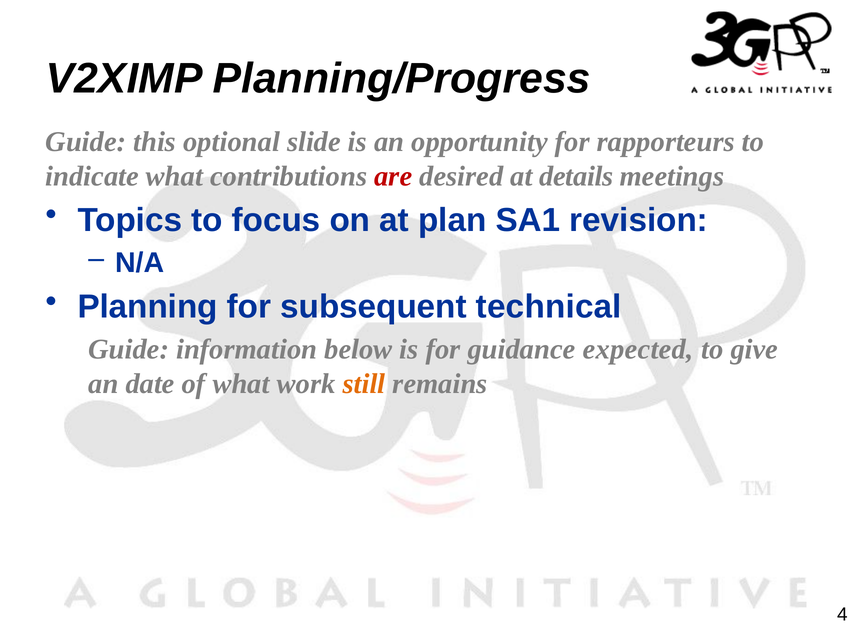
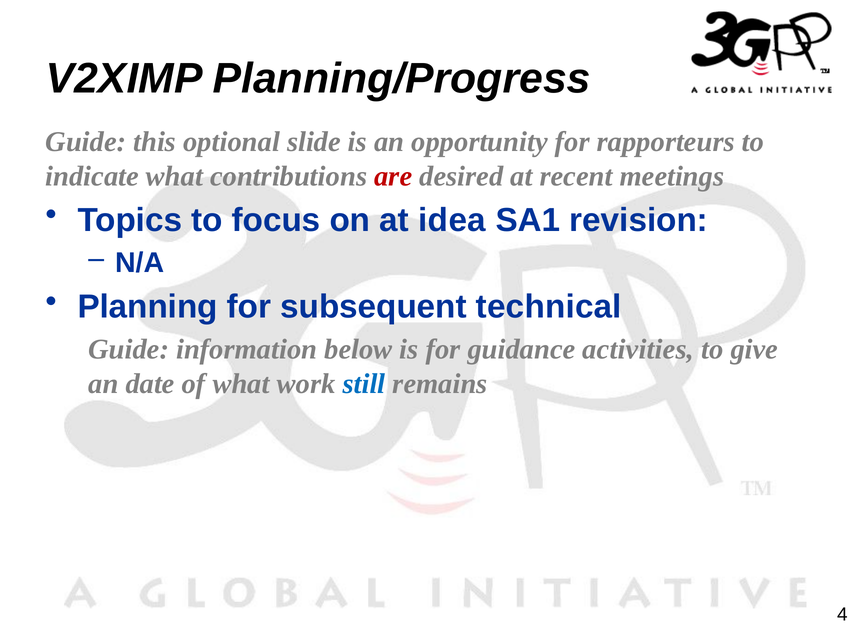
details: details -> recent (576, 176)
plan: plan -> idea (452, 220)
expected: expected -> activities (638, 349)
still colour: orange -> blue (364, 384)
